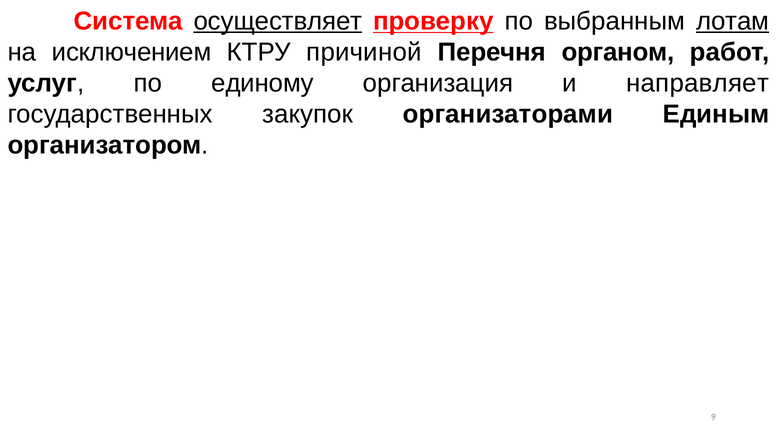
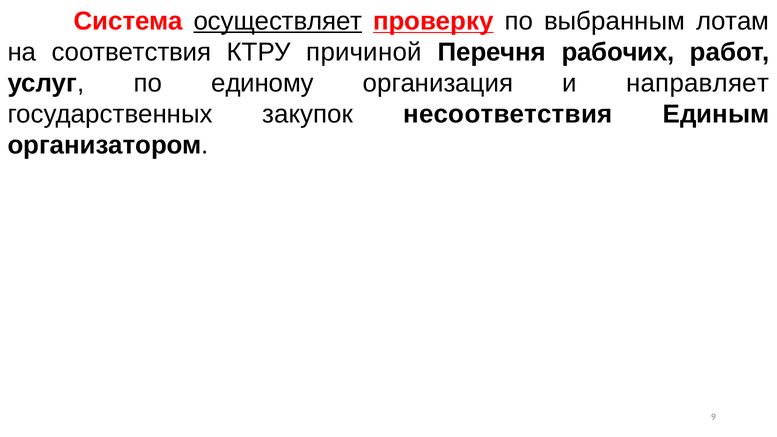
лотам underline: present -> none (733, 21)
исключением: исключением -> соответствия (132, 52)
органом: органом -> рабочих (618, 52)
организаторами: организаторами -> несоответствия (508, 114)
